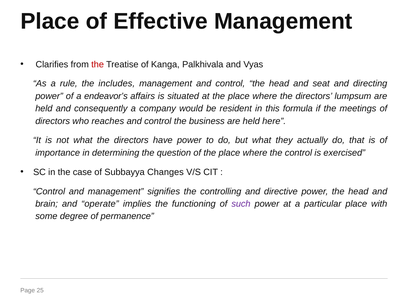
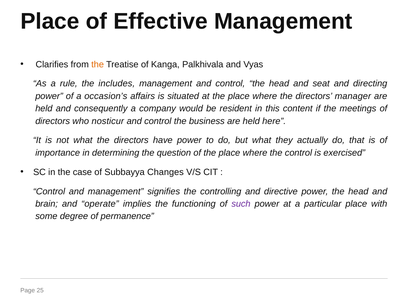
the colour: red -> orange (98, 64)
endeavor’s: endeavor’s -> occasion’s (106, 96)
lumpsum: lumpsum -> manager (353, 96)
formula: formula -> content (298, 109)
reaches: reaches -> nosticur (108, 121)
